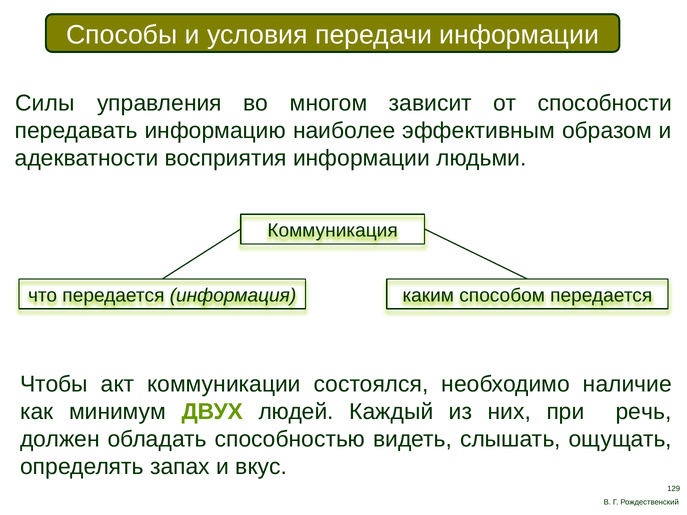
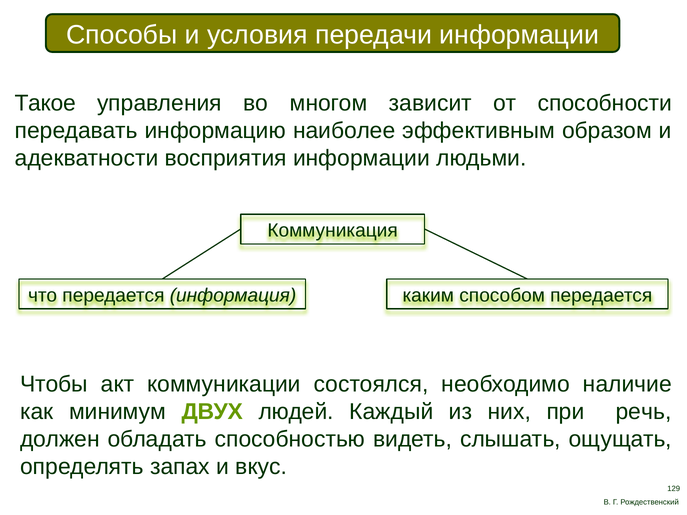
Силы: Силы -> Такое (45, 103)
